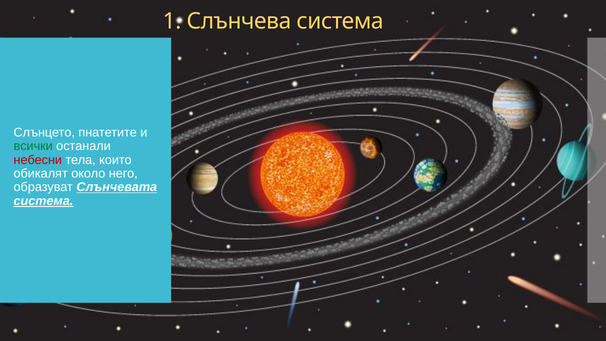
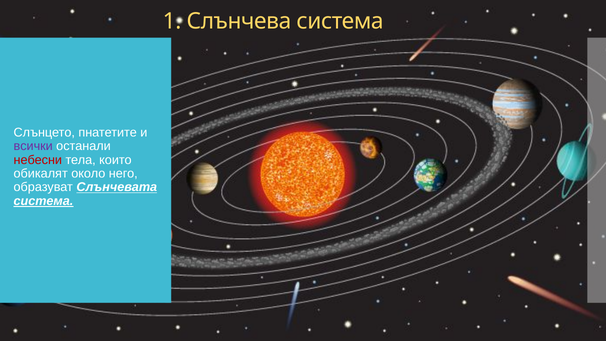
всички colour: green -> purple (33, 146)
